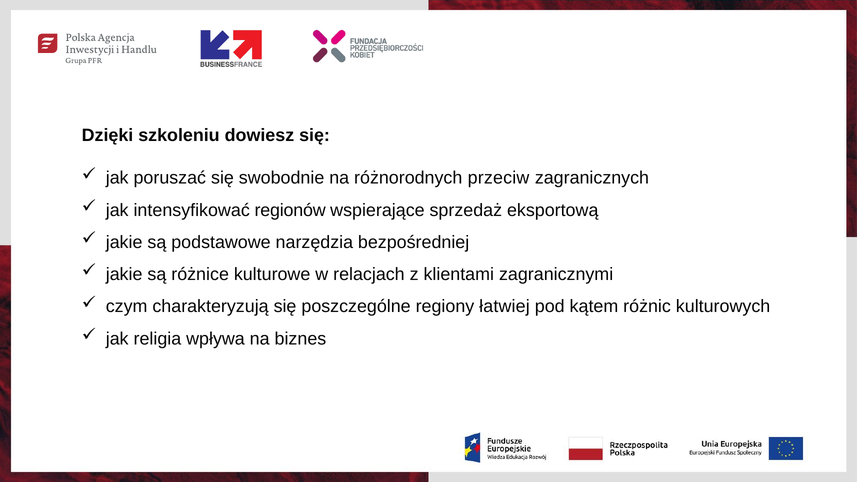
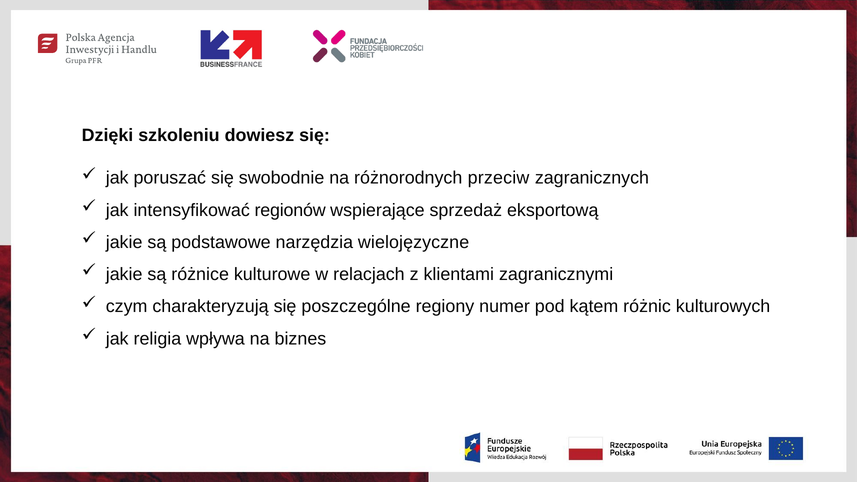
bezpośredniej: bezpośredniej -> wielojęzyczne (414, 242)
łatwiej: łatwiej -> numer (505, 307)
